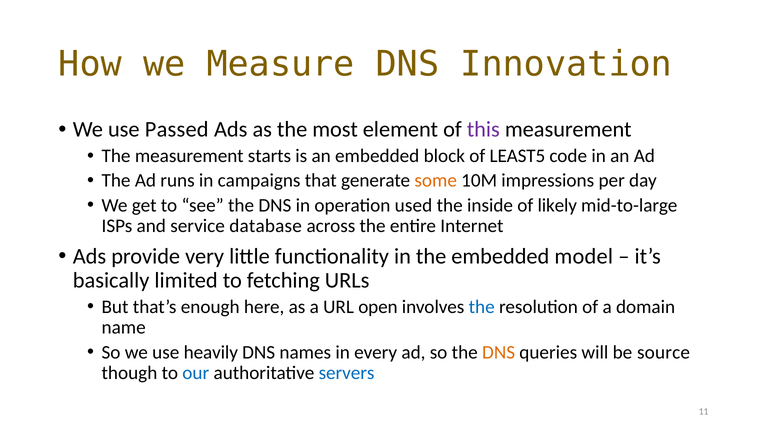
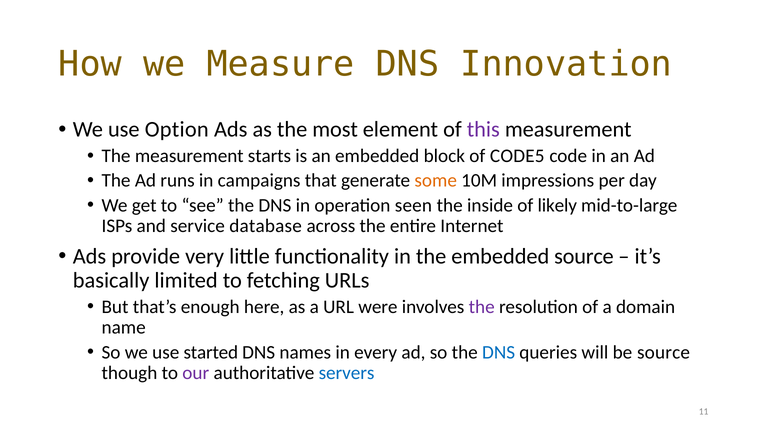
Passed: Passed -> Option (177, 130)
LEAST5: LEAST5 -> CODE5 (517, 156)
used: used -> seen (413, 205)
embedded model: model -> source (584, 257)
open: open -> were (378, 307)
the colour: blue -> purple (482, 307)
heavily: heavily -> started (211, 353)
DNS colour: orange -> blue (499, 353)
our colour: blue -> purple (196, 373)
